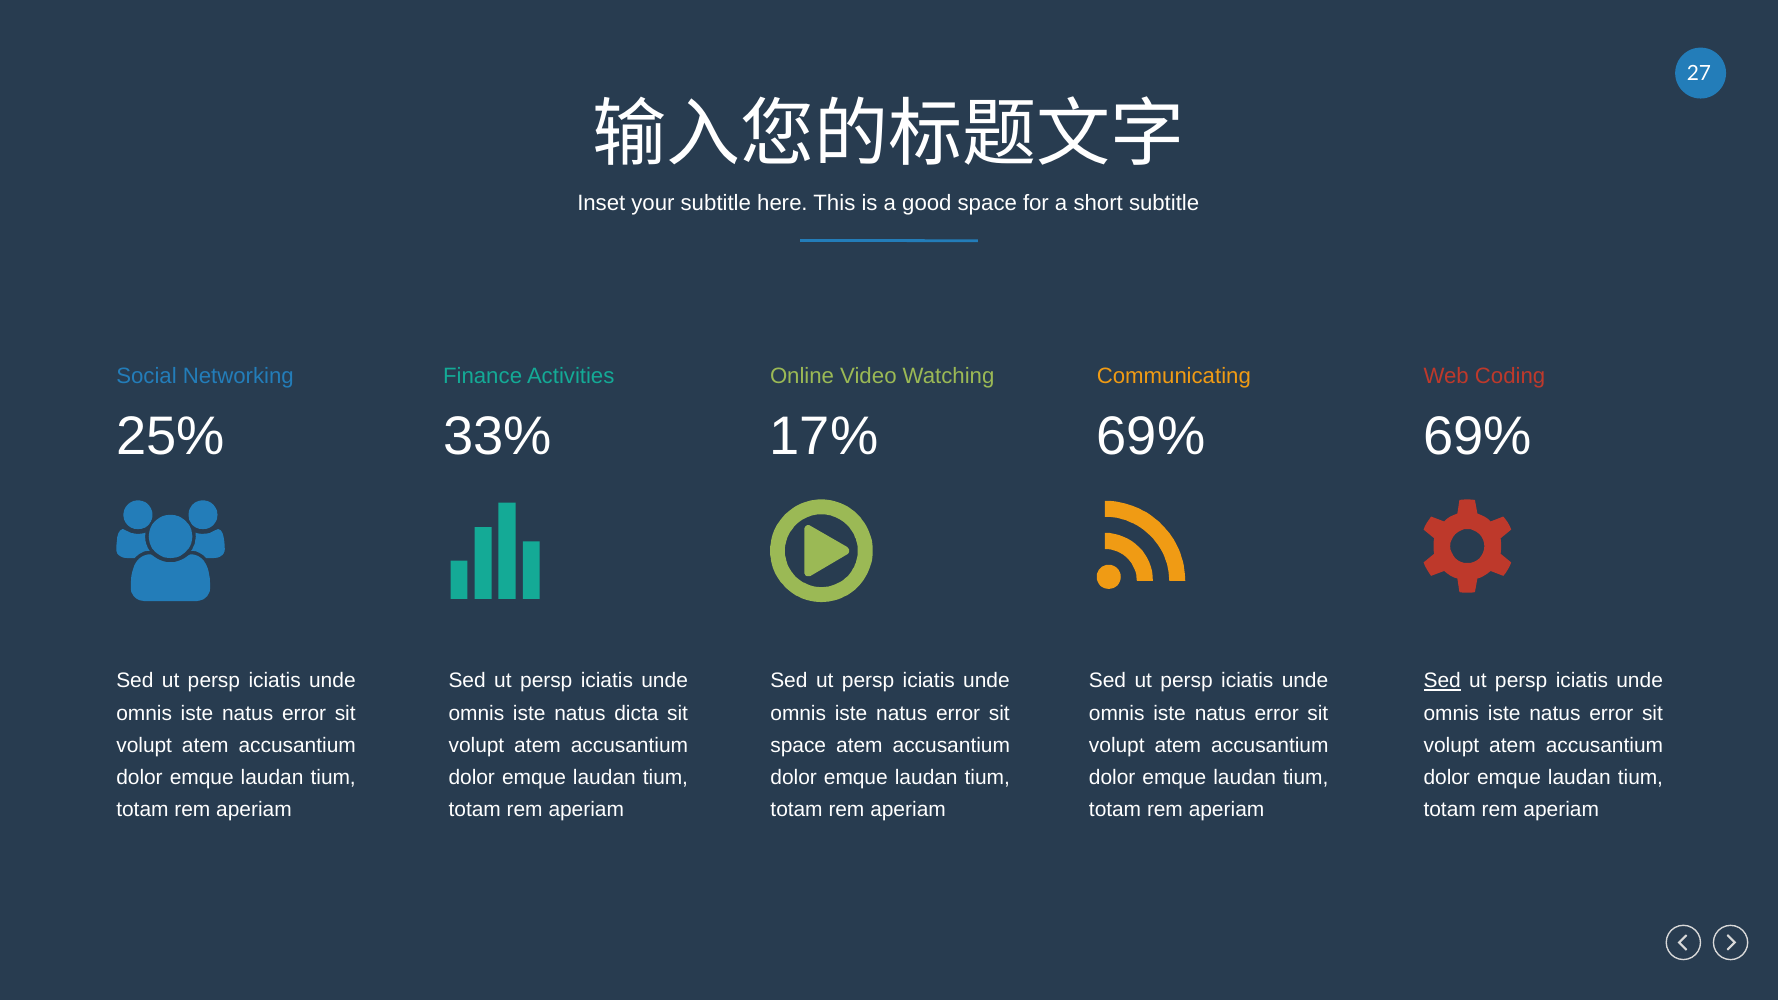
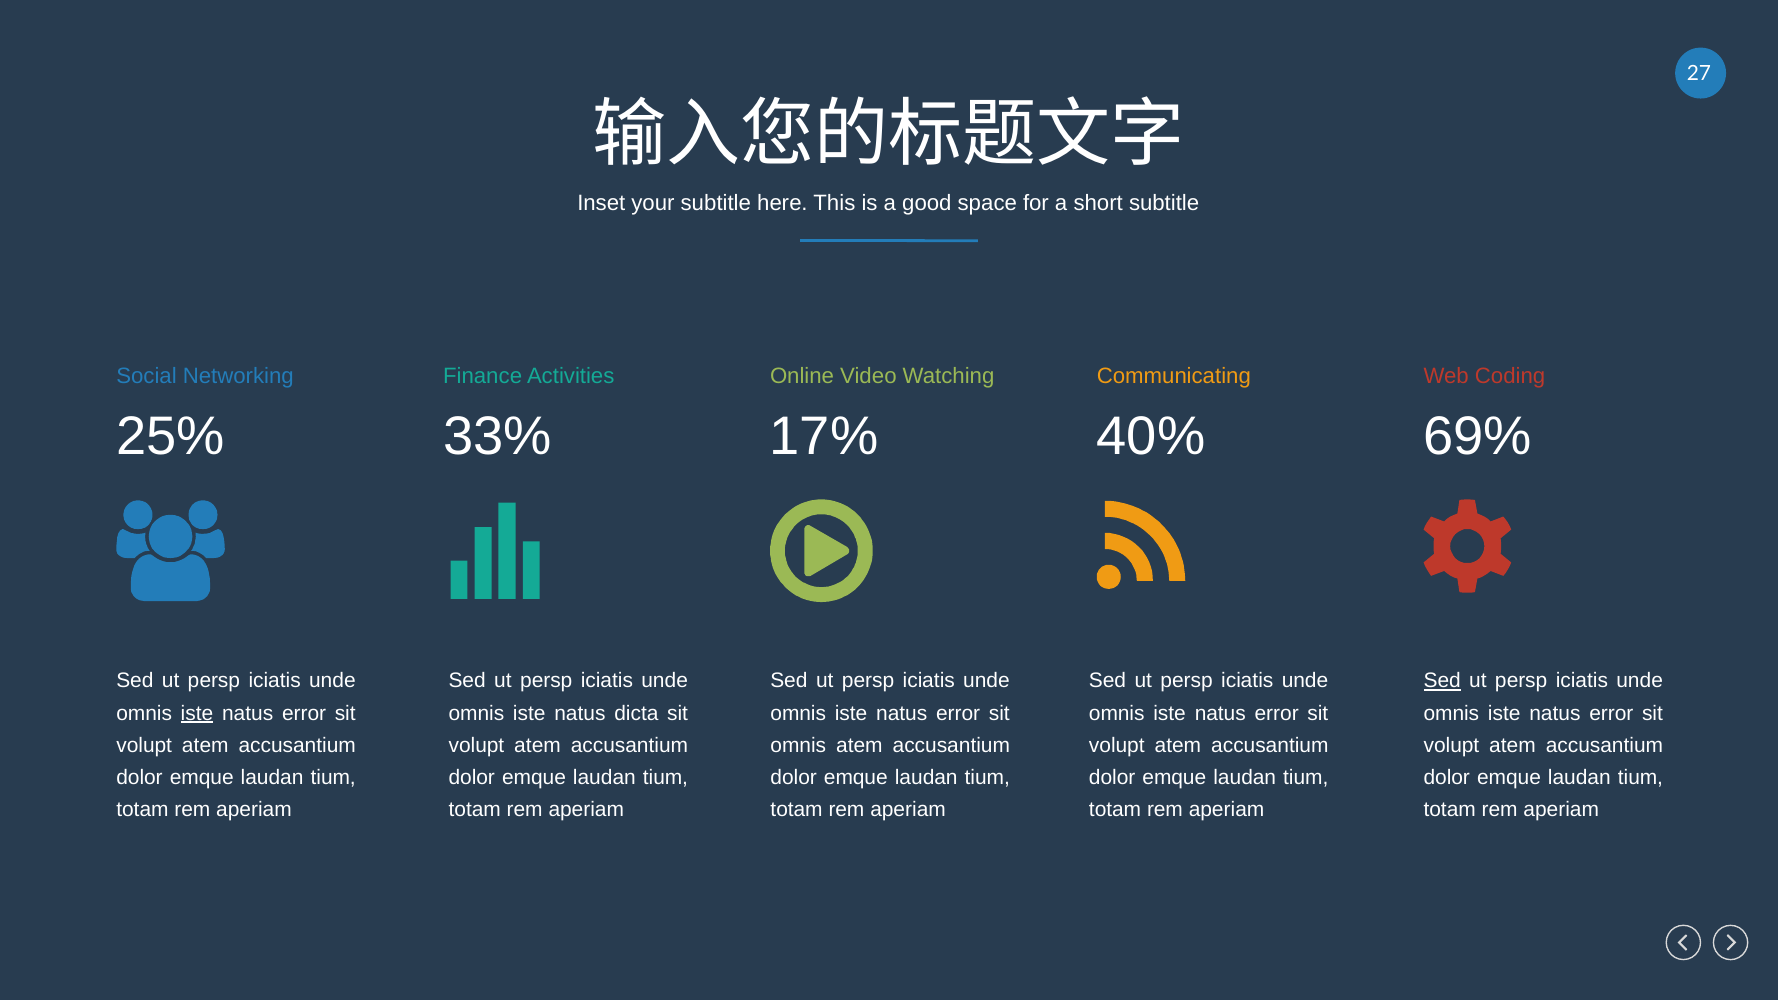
69%: 69% -> 40% (1151, 436)
iste underline: none -> present (197, 713)
space: space -> omnis (798, 745)
